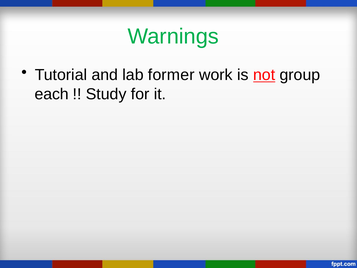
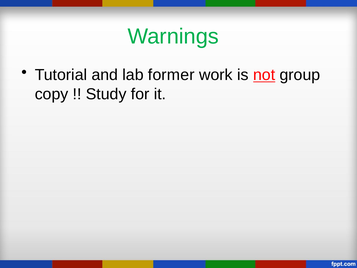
each: each -> copy (52, 94)
